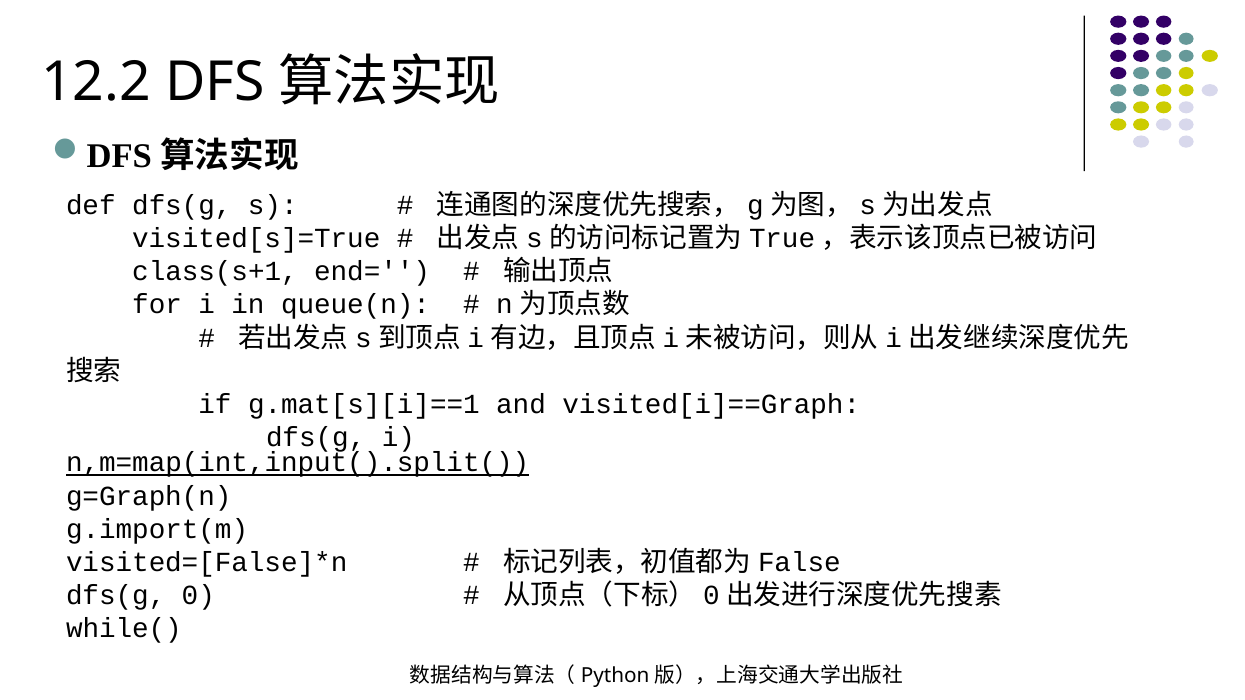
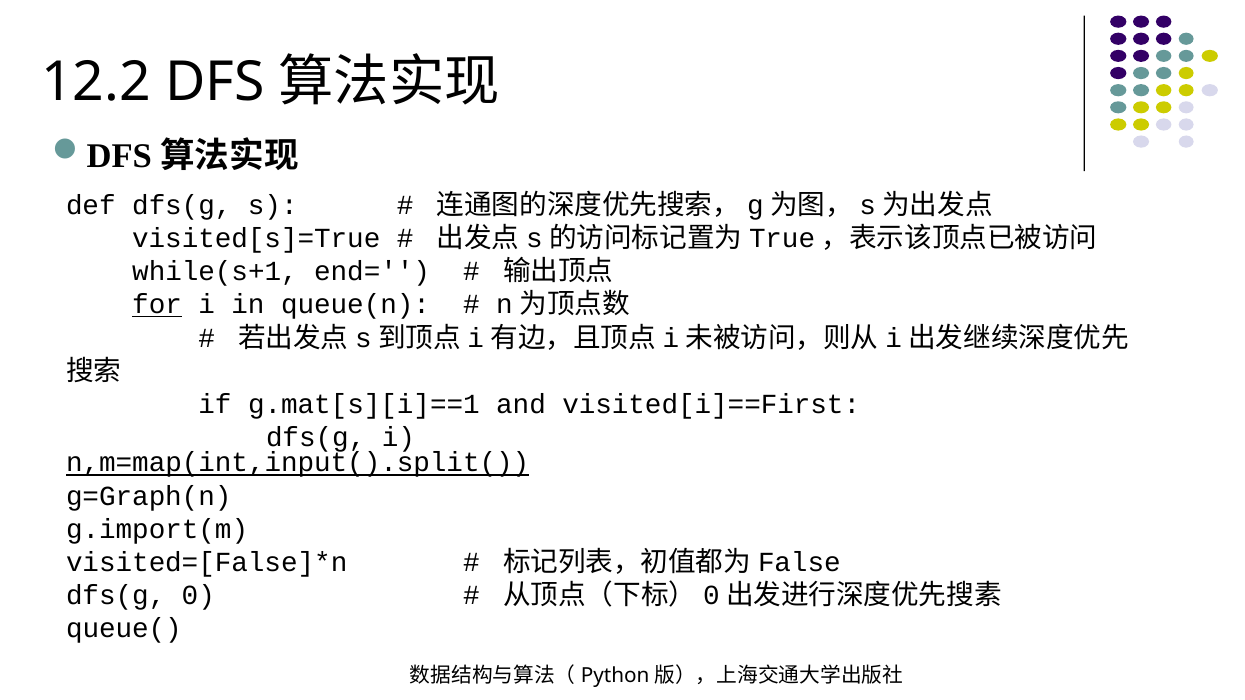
class(s+1: class(s+1 -> while(s+1 (215, 272)
for underline: none -> present (157, 305)
visited[i]==Graph: visited[i]==Graph -> visited[i]==First (711, 404)
while(: while( -> queue( (124, 629)
